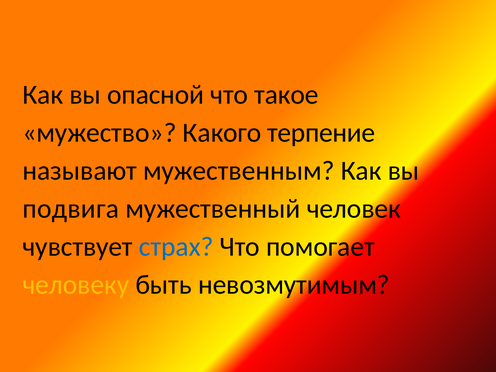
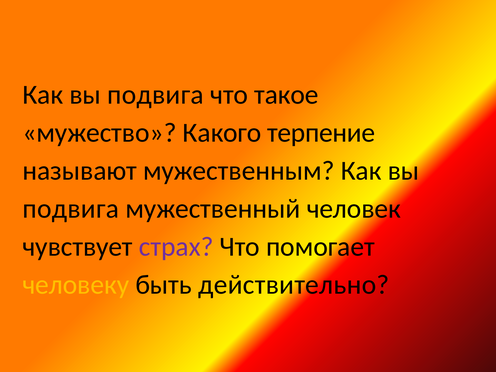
опасной: опасной -> подвига (155, 95)
страх colour: blue -> purple (176, 247)
невозмутимым: невозмутимым -> действительно (294, 285)
